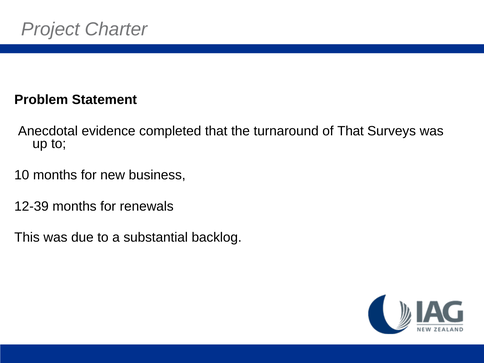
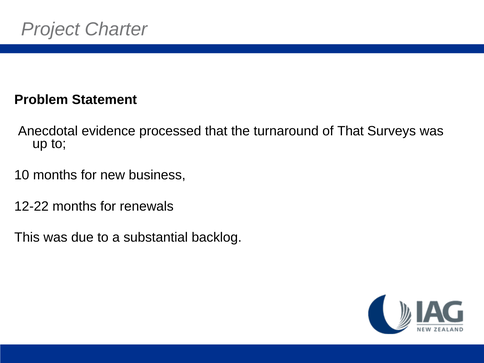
completed: completed -> processed (170, 131)
12-39: 12-39 -> 12-22 (32, 206)
